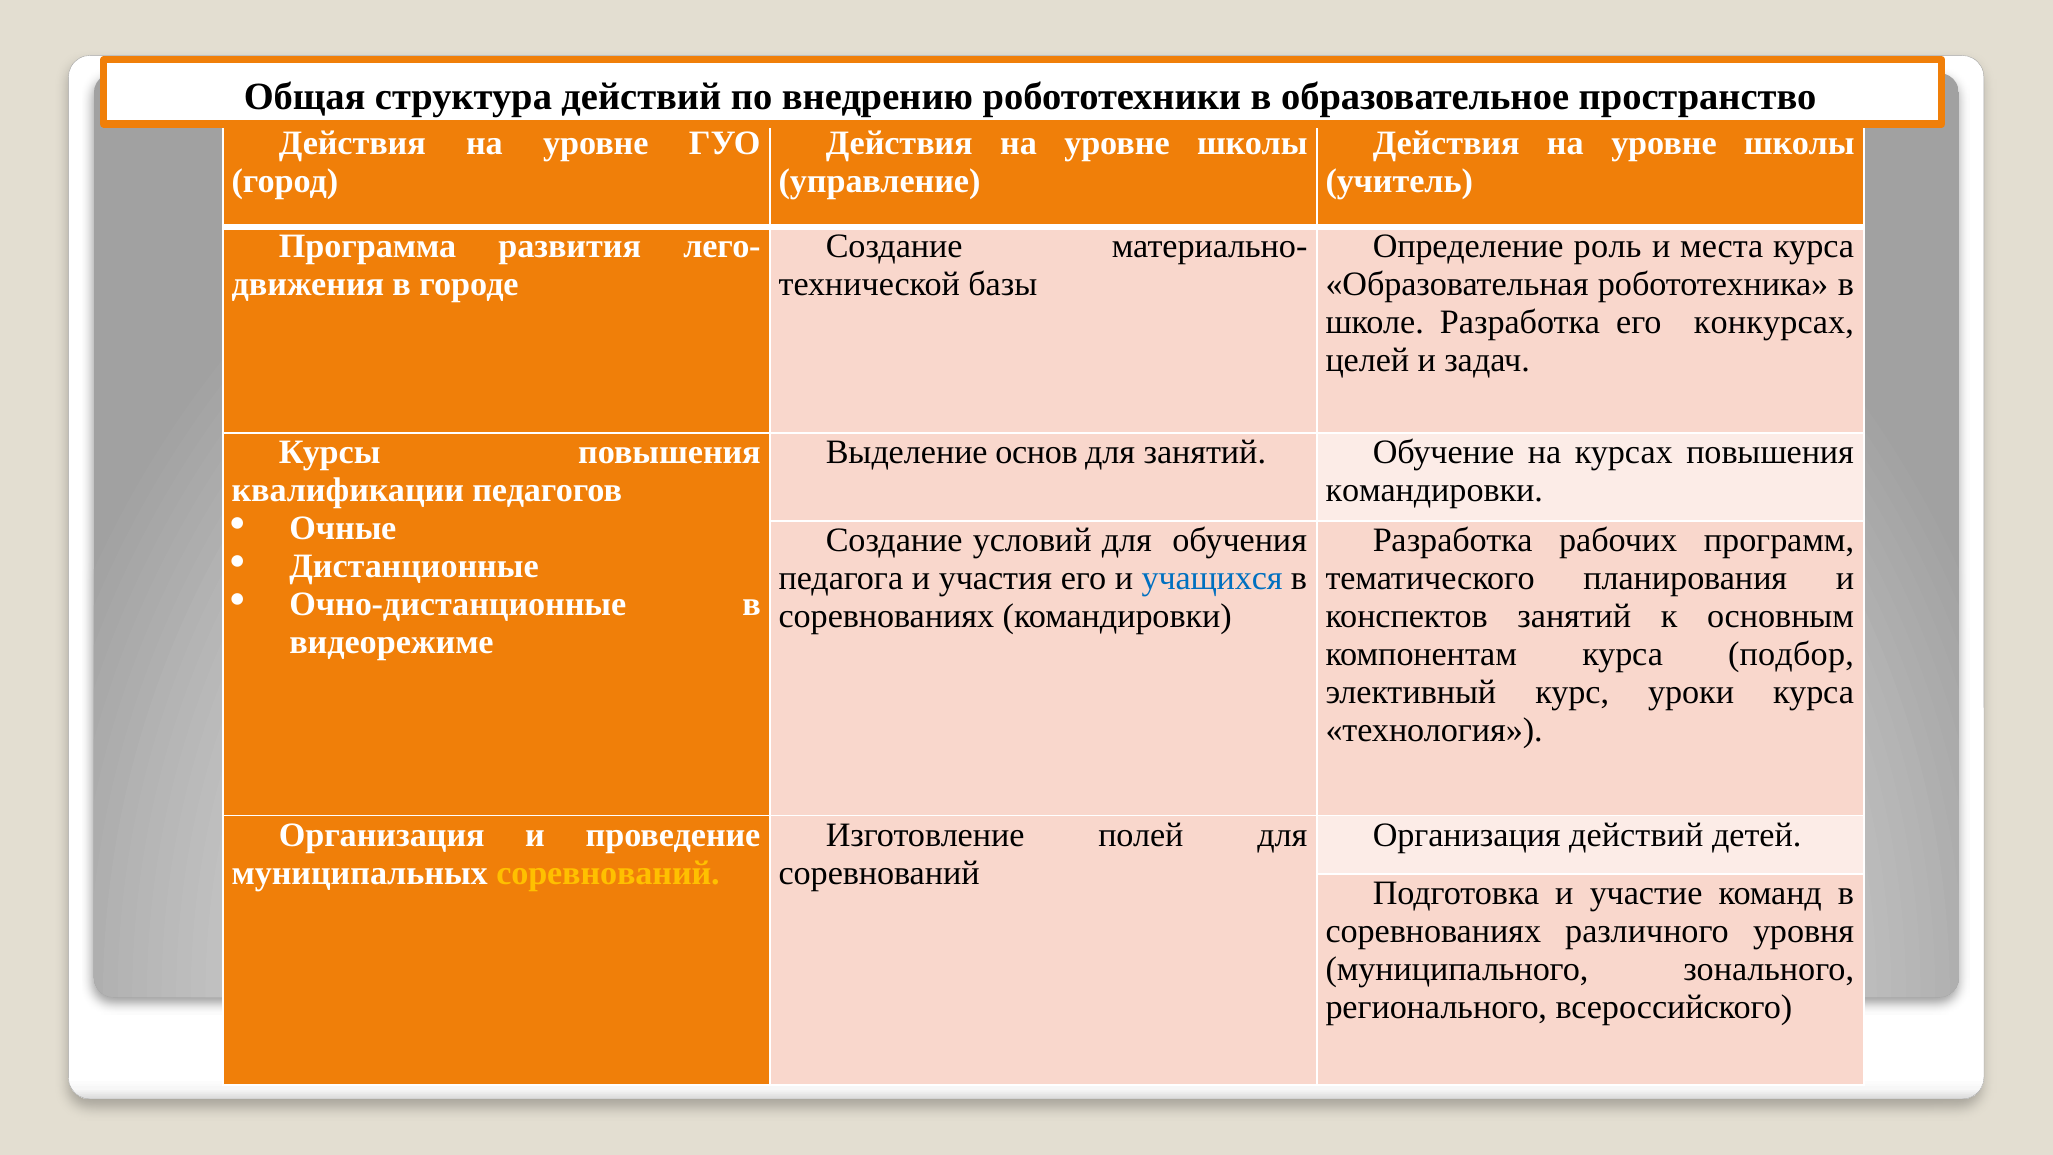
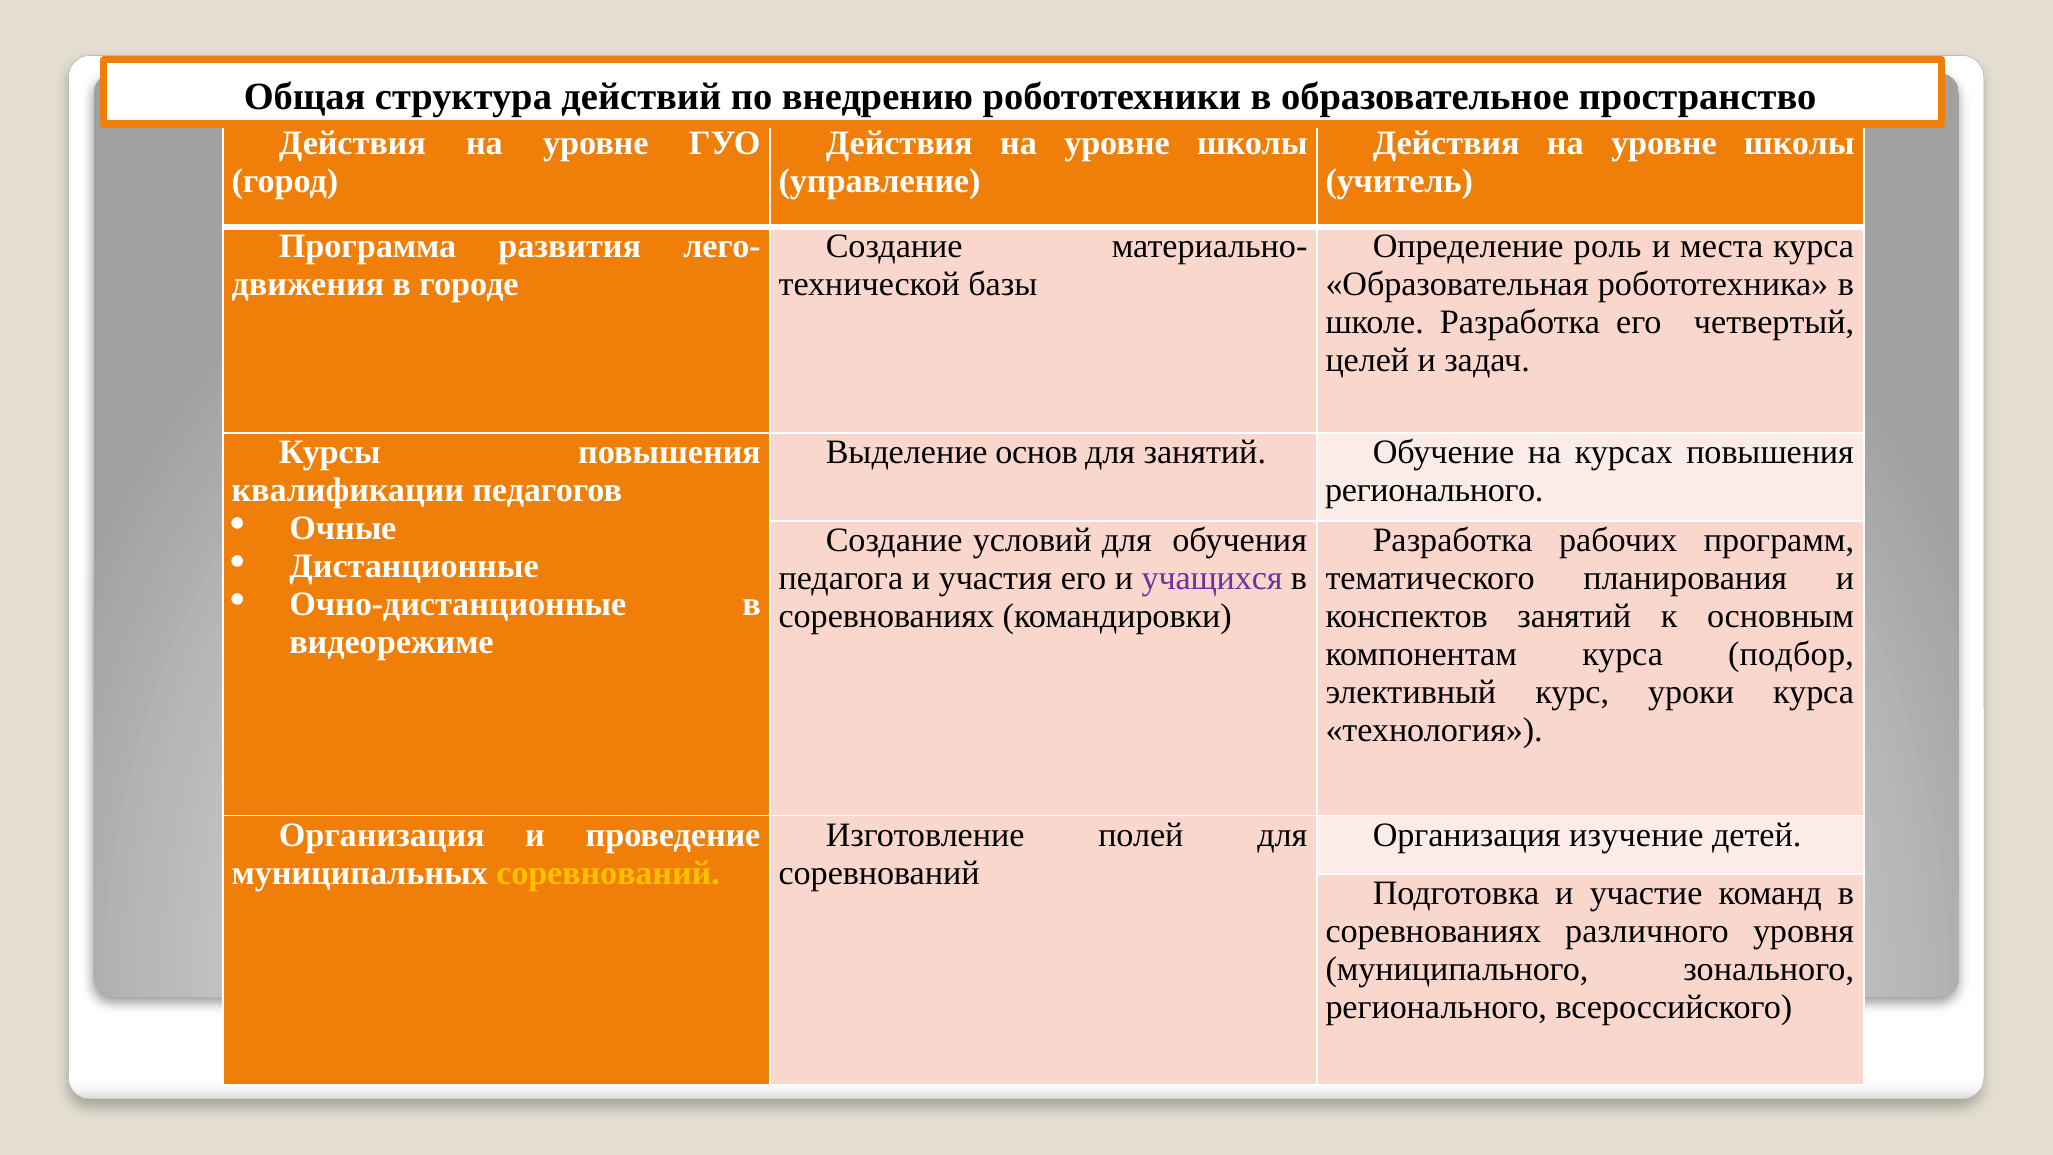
конкурсах: конкурсах -> четвертый (1774, 322)
командировки: командировки -> регионального (1434, 490)
учащихся colour: blue -> purple (1212, 578)
Организация действий: действий -> изучение (1636, 835)
